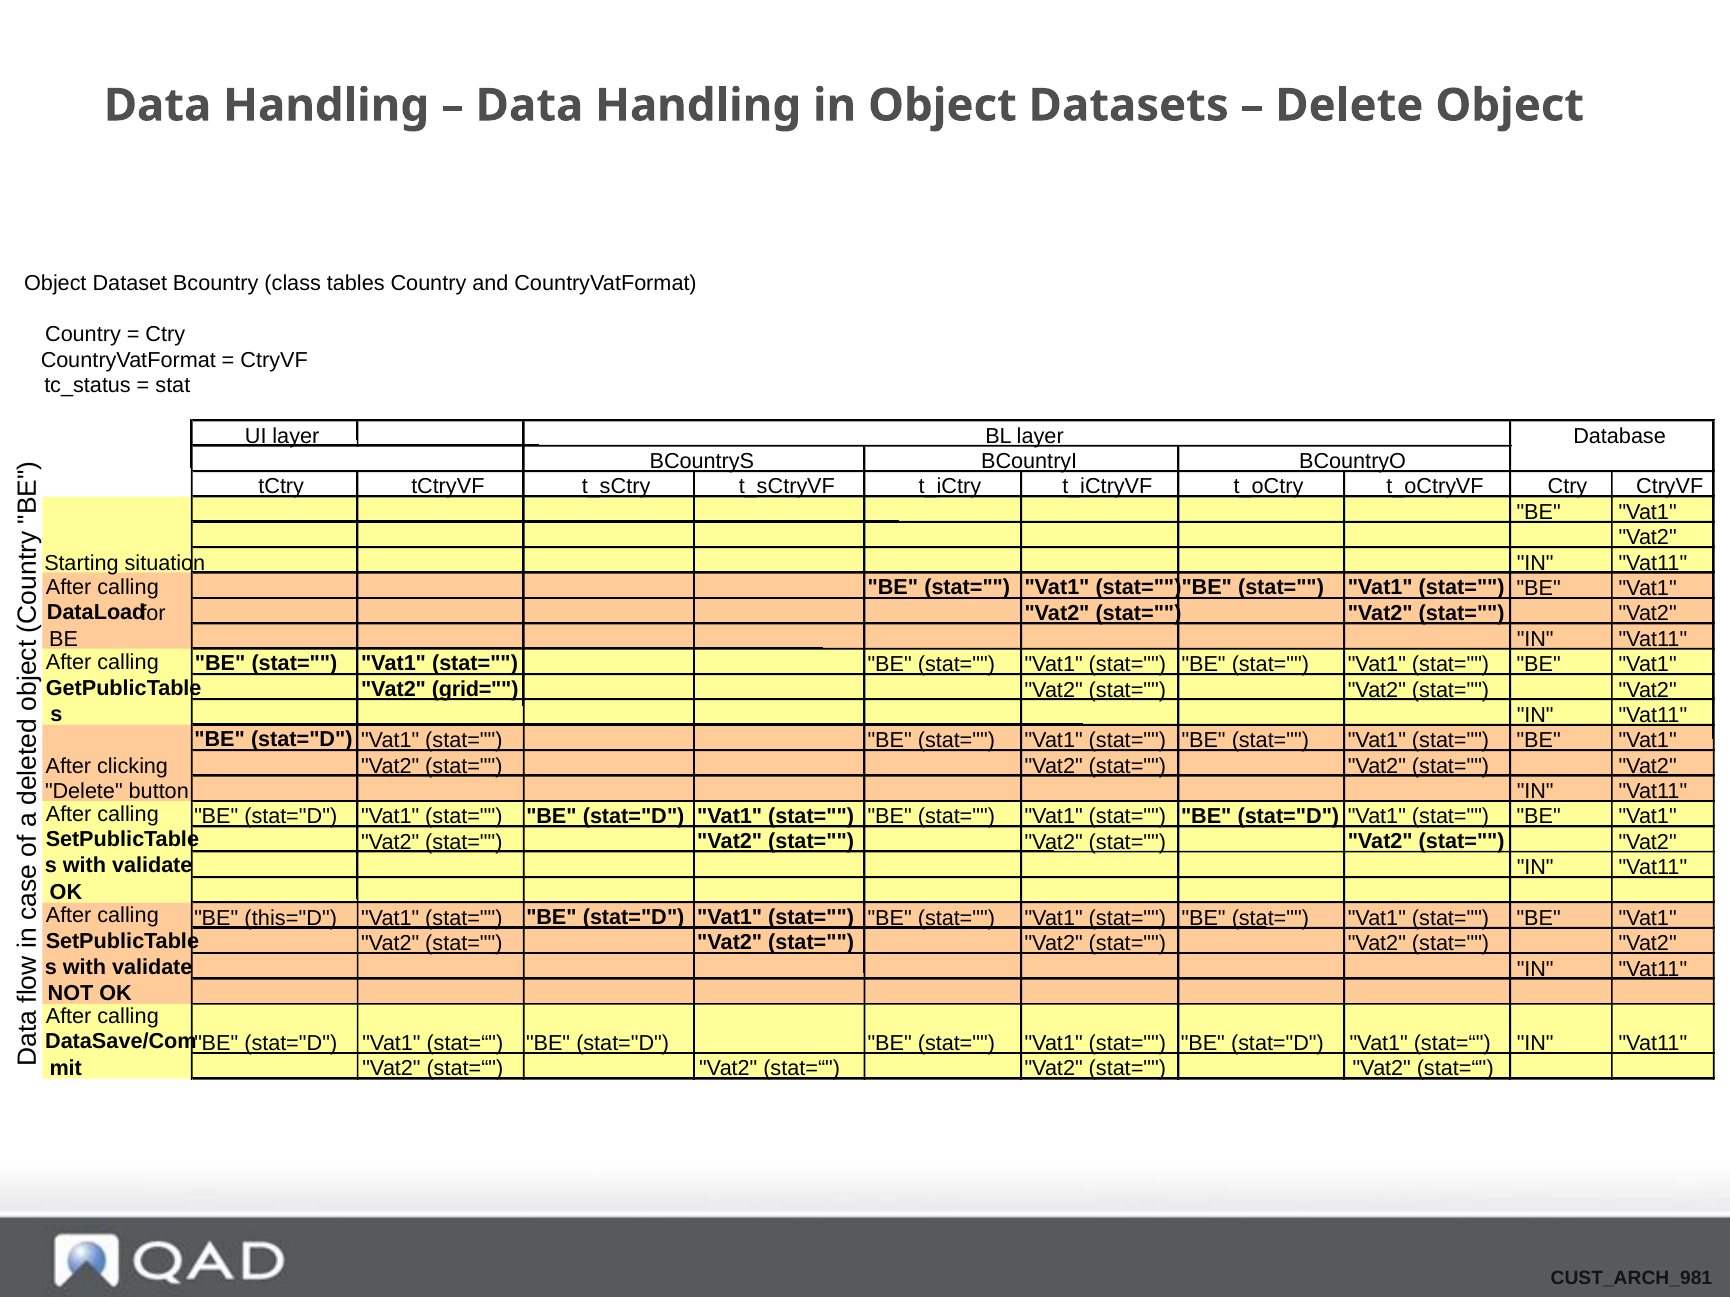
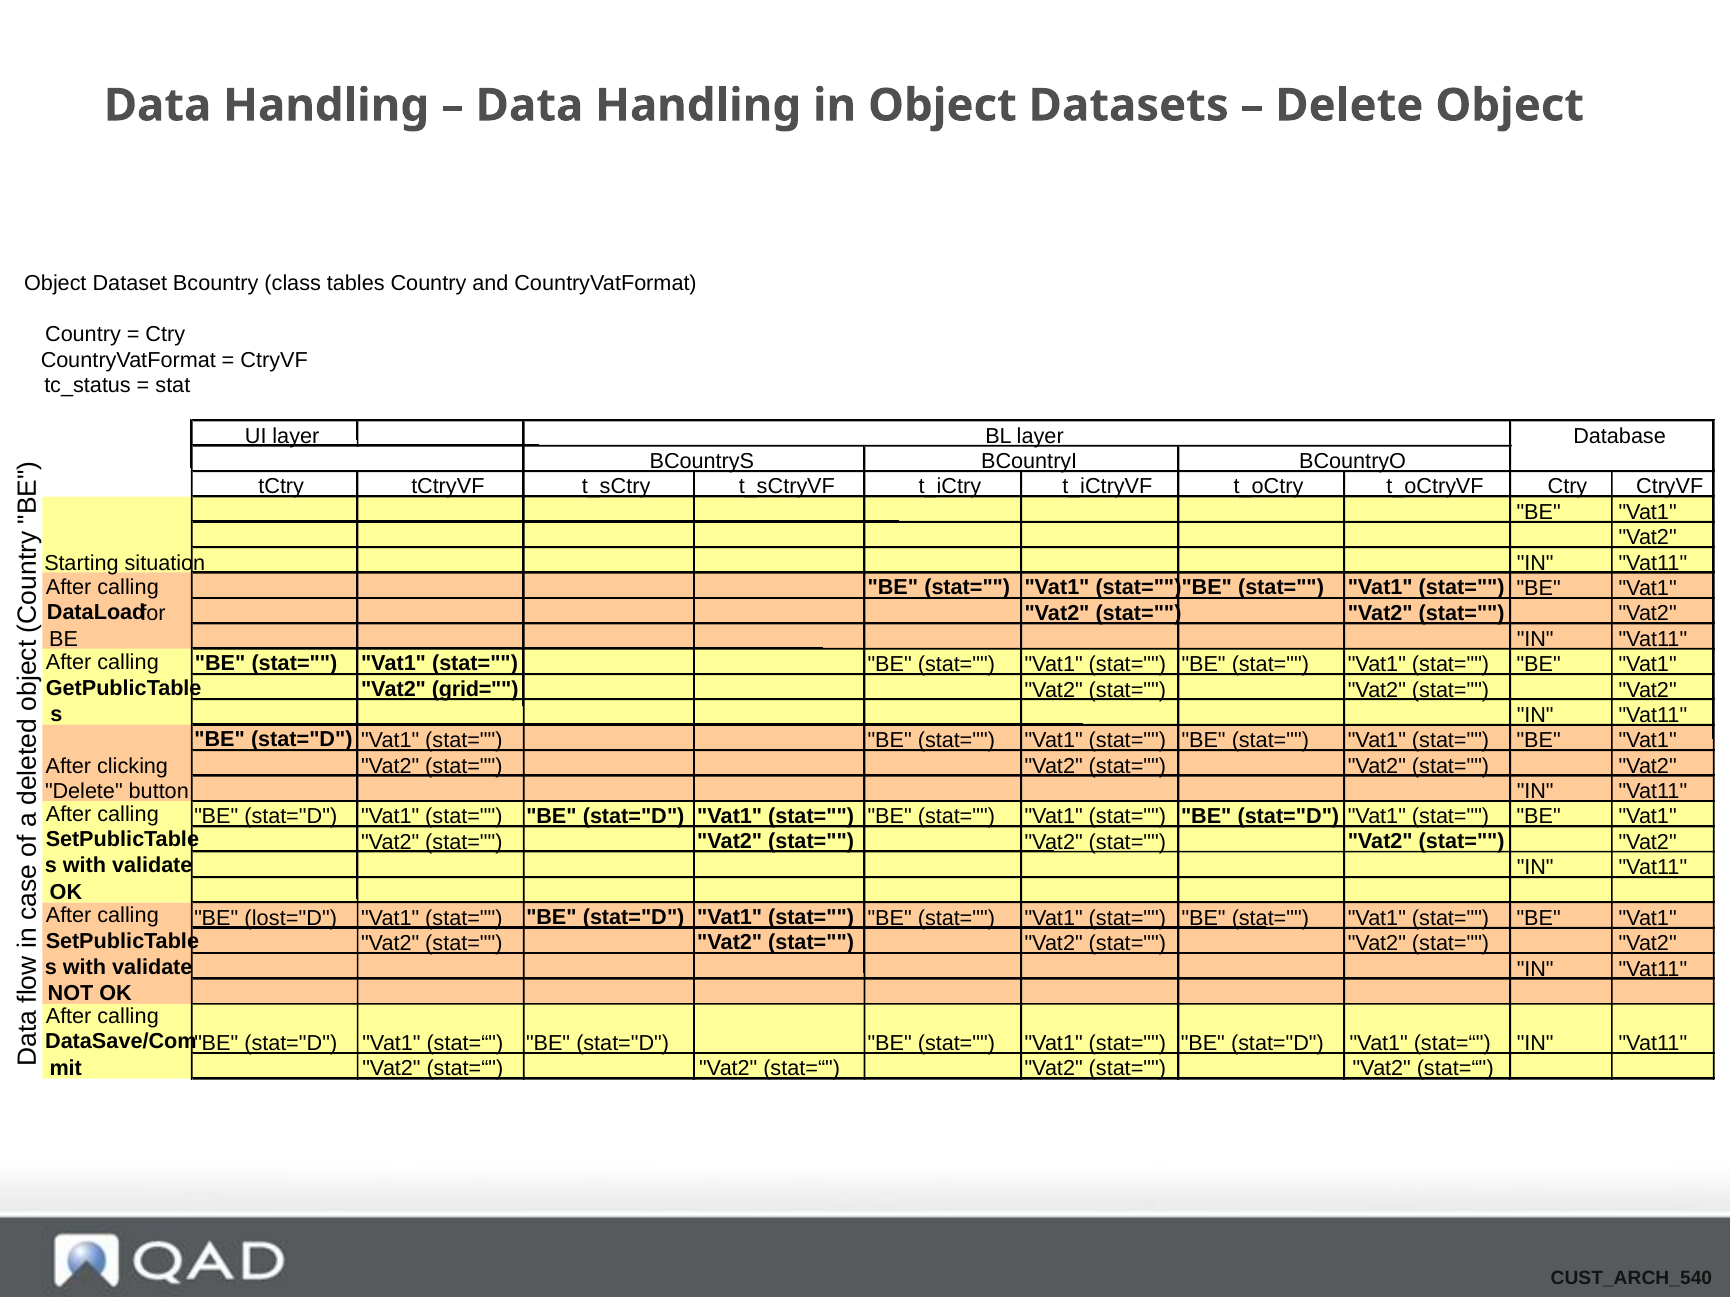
this="D: this="D -> lost="D (291, 918)
CUST_ARCH_981: CUST_ARCH_981 -> CUST_ARCH_540 (1631, 1279)
